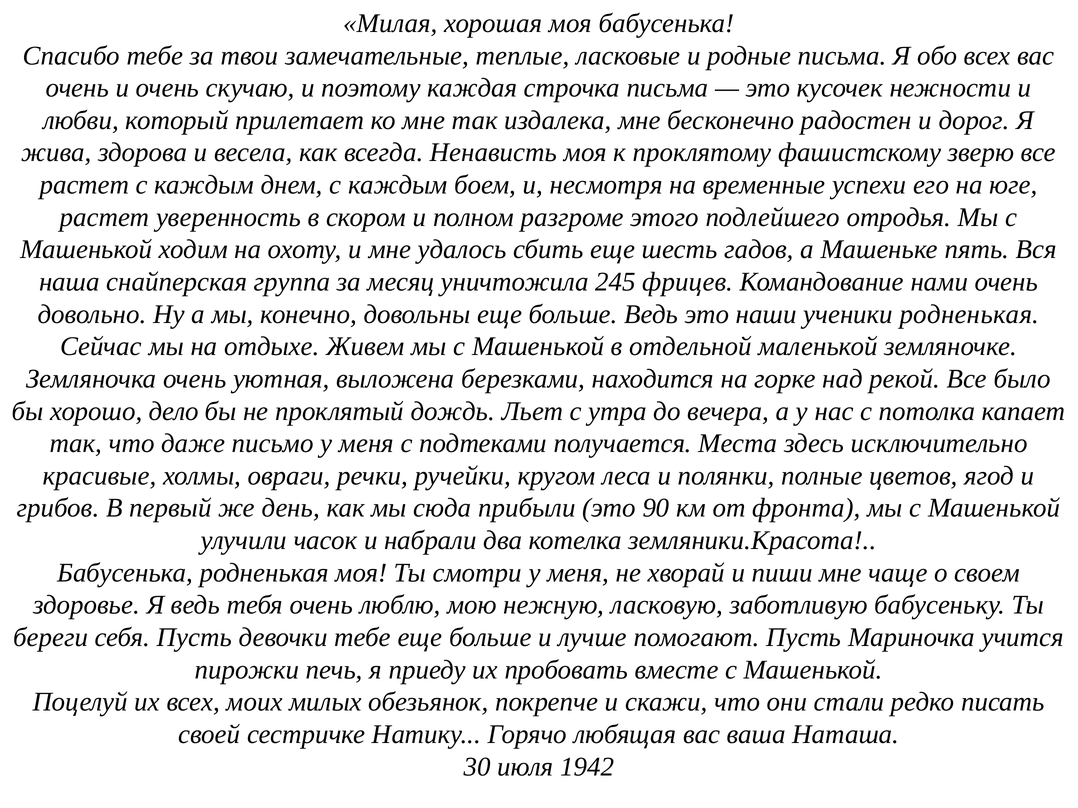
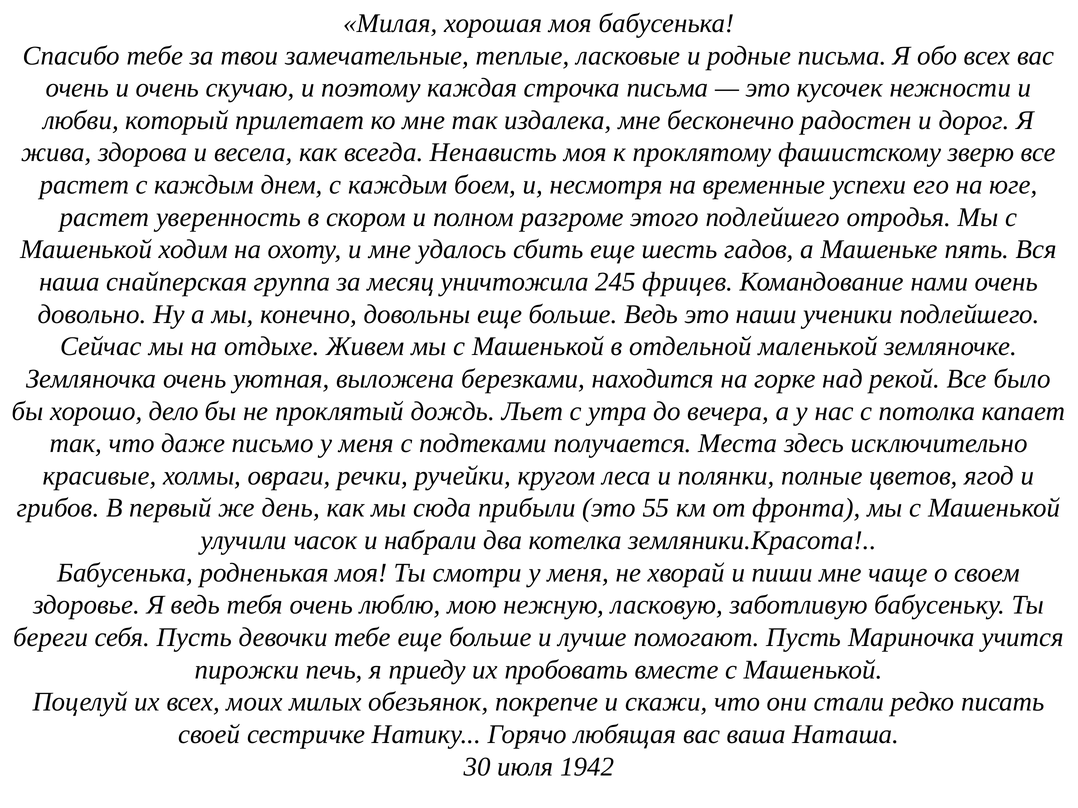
ученики родненькая: родненькая -> подлейшего (970, 314)
90: 90 -> 55 (656, 508)
